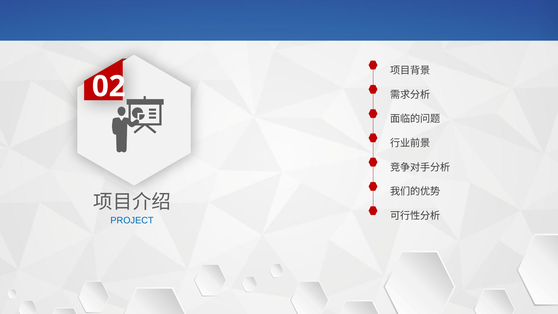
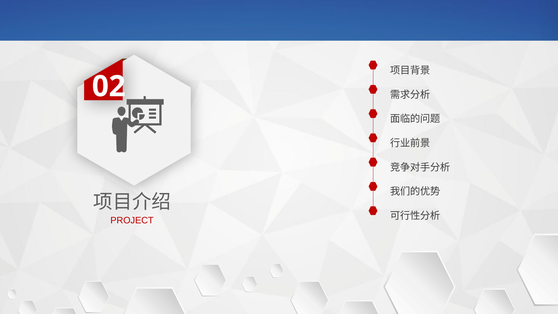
PROJECT colour: blue -> red (132, 220)
